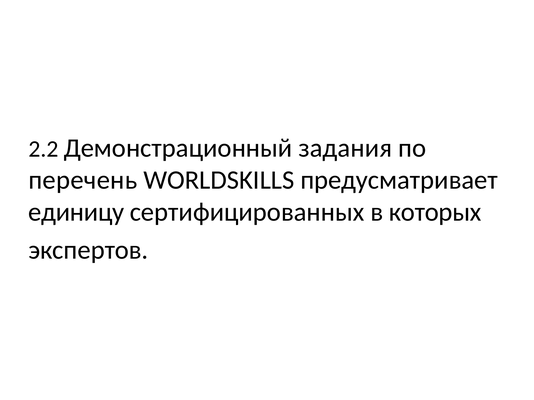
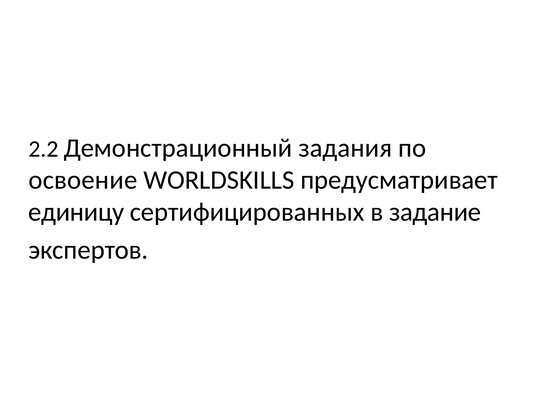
перечень: перечень -> освоение (83, 180)
которых: которых -> задание (435, 212)
